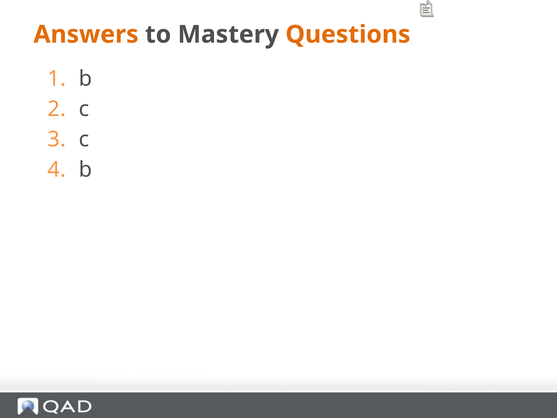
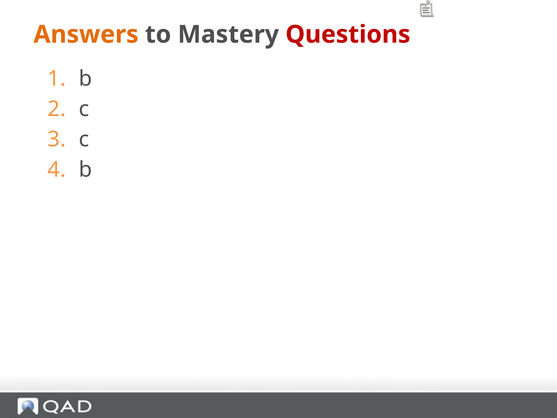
Questions colour: orange -> red (348, 34)
